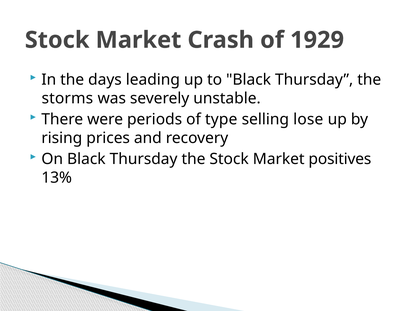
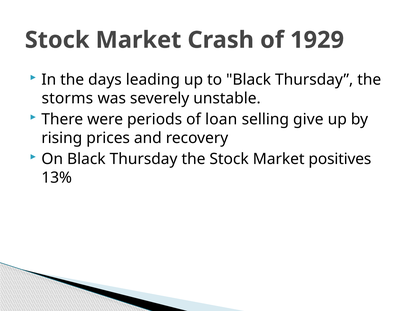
type: type -> loan (221, 119)
lose: lose -> give (308, 119)
